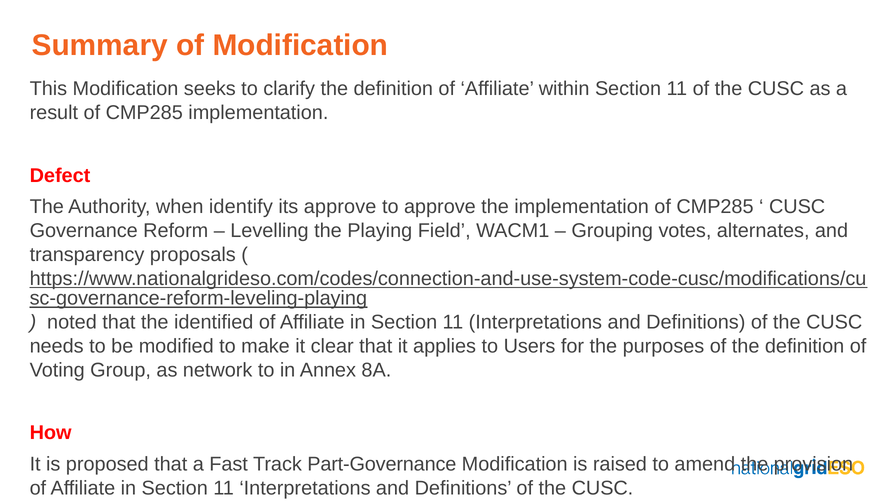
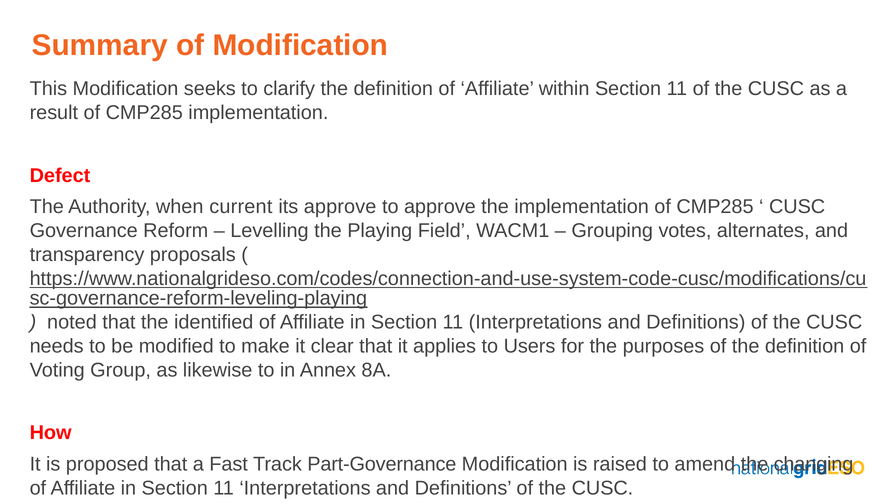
identify: identify -> current (241, 207)
network: network -> likewise (218, 370)
provision: provision -> changing (813, 464)
